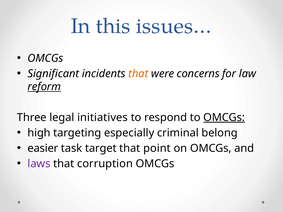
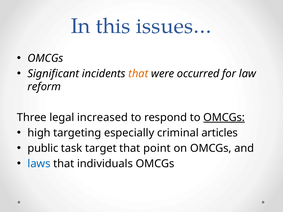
concerns: concerns -> occurred (198, 74)
reform underline: present -> none (44, 87)
initiatives: initiatives -> increased (102, 118)
belong: belong -> articles (220, 133)
easier: easier -> public (43, 148)
laws colour: purple -> blue (39, 164)
corruption: corruption -> individuals (105, 164)
